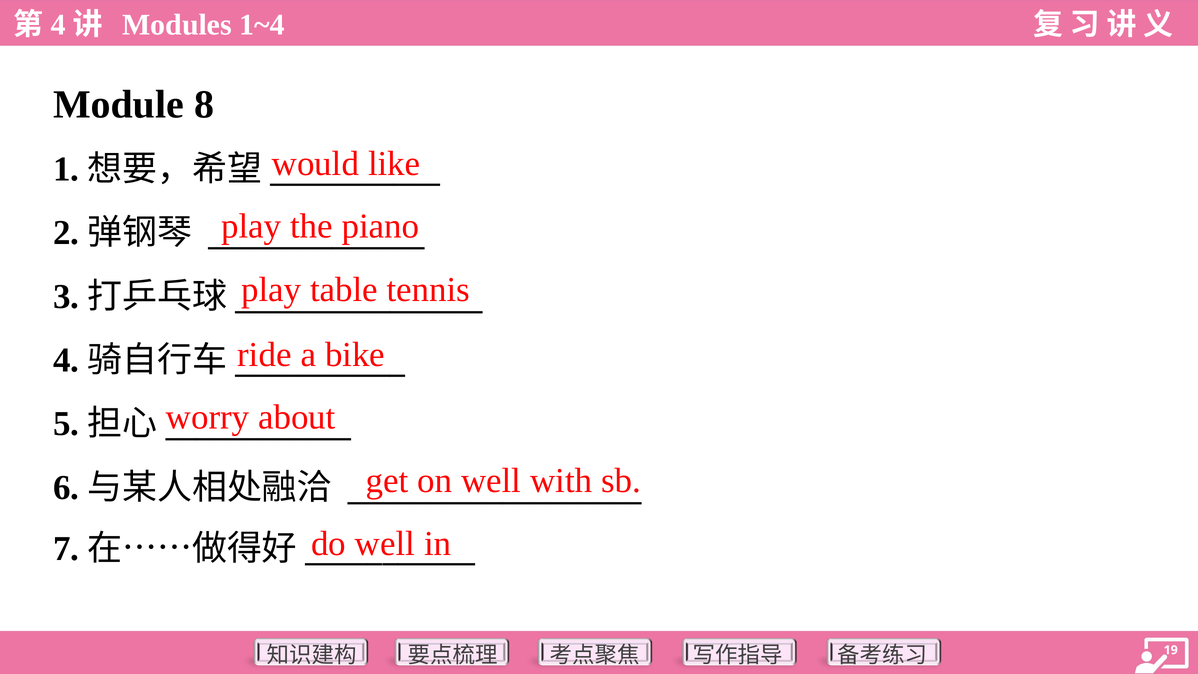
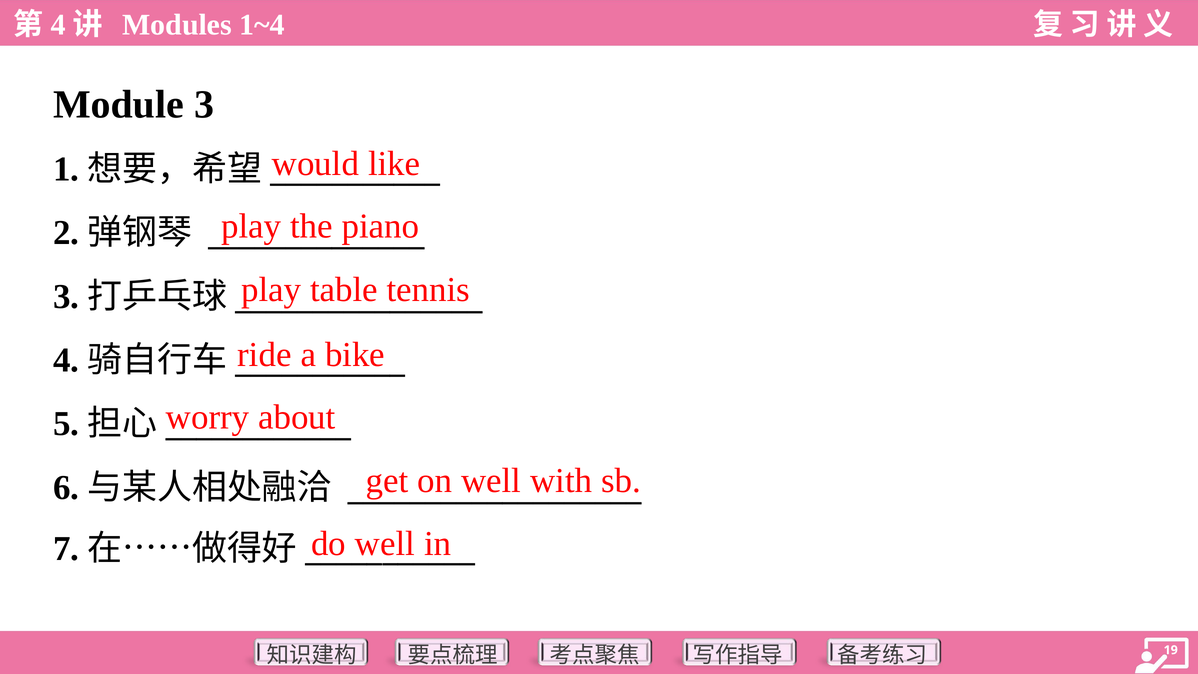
Module 8: 8 -> 3 (204, 104)
